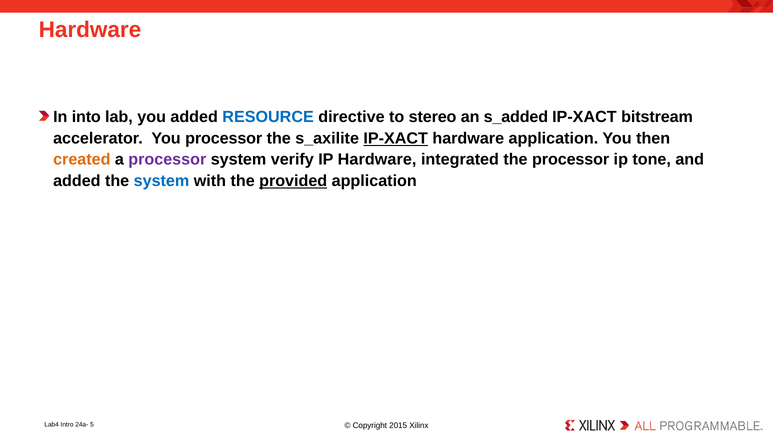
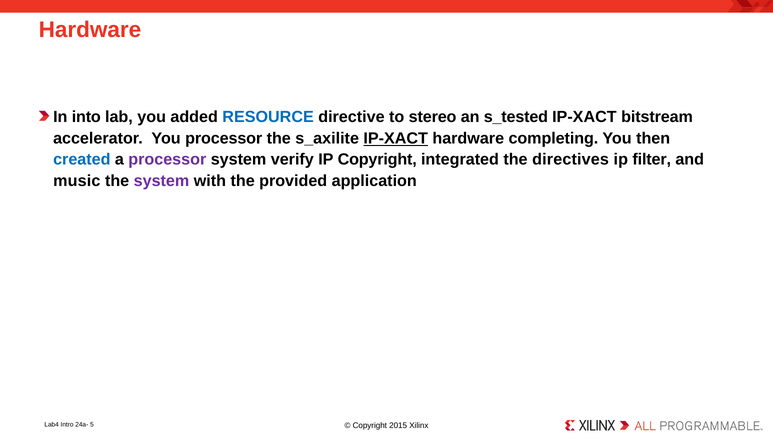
s_added: s_added -> s_tested (516, 117)
hardware application: application -> completing (553, 138)
created colour: orange -> blue (82, 160)
IP Hardware: Hardware -> Copyright (377, 160)
the processor: processor -> directives (571, 160)
tone: tone -> filter (652, 160)
added: added -> music (77, 181)
system colour: blue -> purple (162, 181)
provided underline: present -> none (293, 181)
